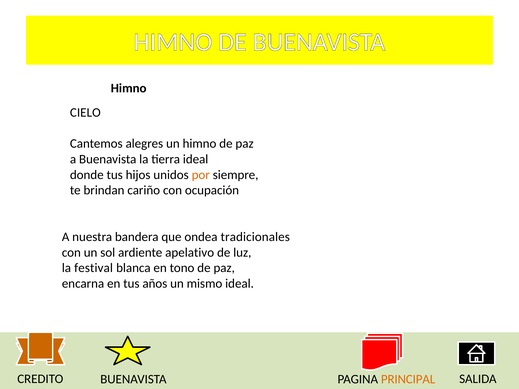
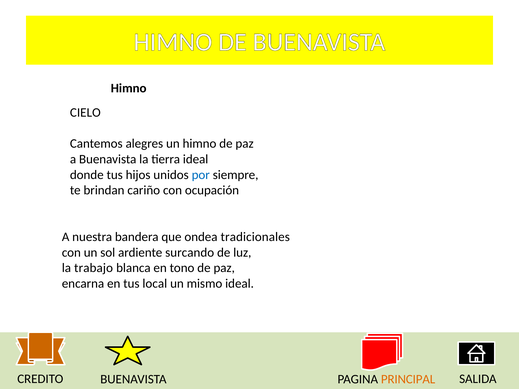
por colour: orange -> blue (201, 175)
apelativo: apelativo -> surcando (190, 253)
festival: festival -> trabajo (94, 268)
años: años -> local (155, 284)
